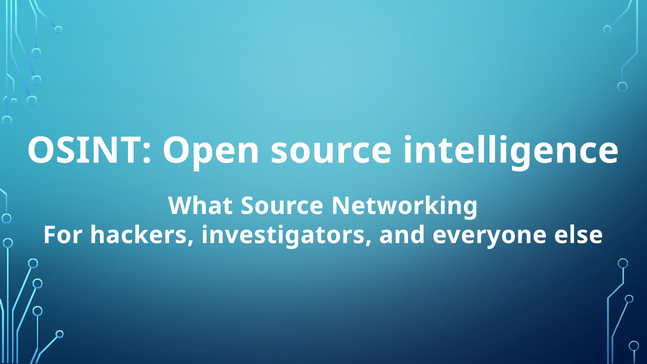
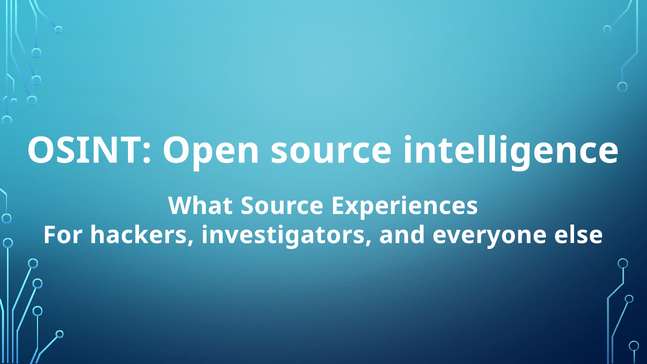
Networking: Networking -> Experiences (405, 206)
